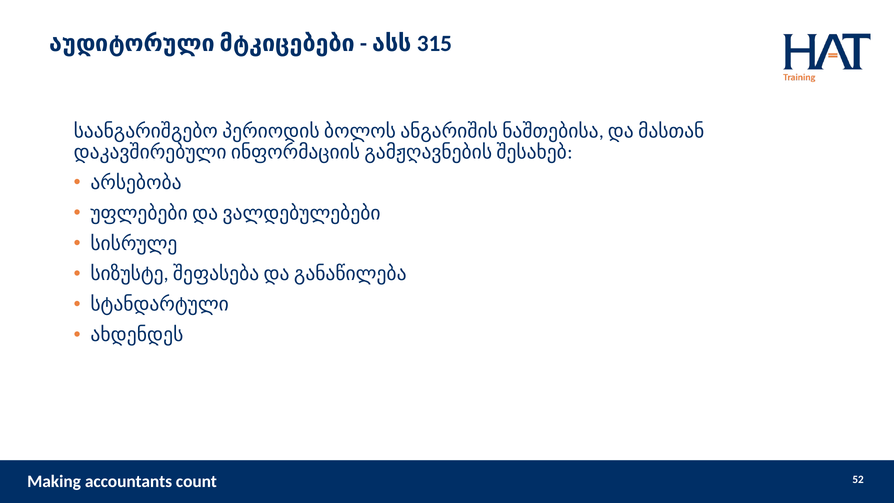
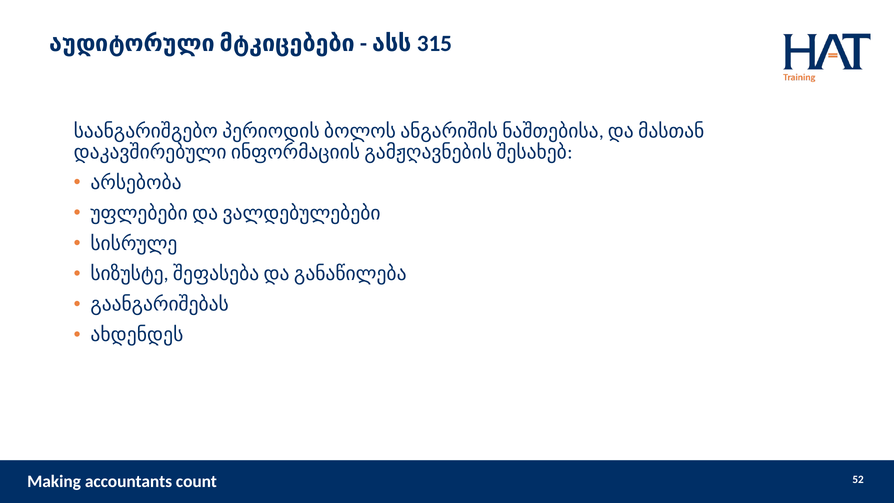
სტანდარტული: სტანდარტული -> გაანგარიშებას (160, 304)
